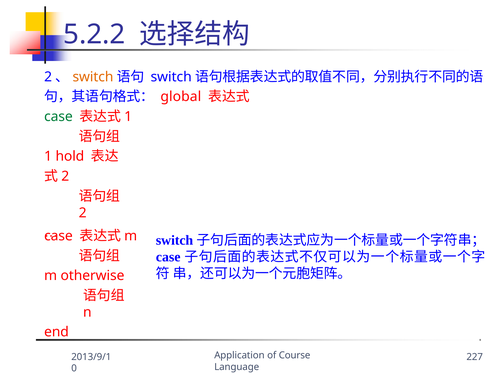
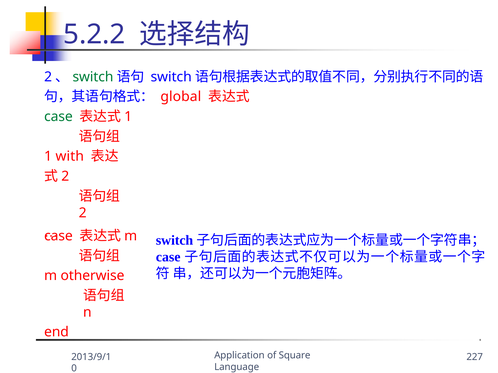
switch colour: orange -> green (93, 77)
hold: hold -> with (70, 157)
Course: Course -> Square (295, 356)
